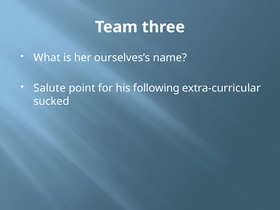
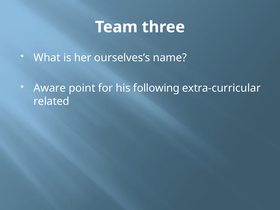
Salute: Salute -> Aware (50, 88)
sucked: sucked -> related (52, 101)
